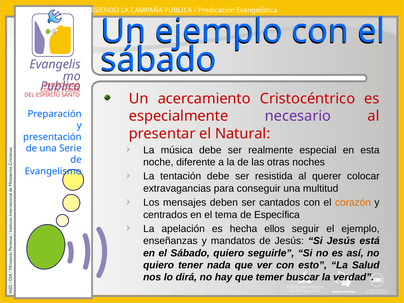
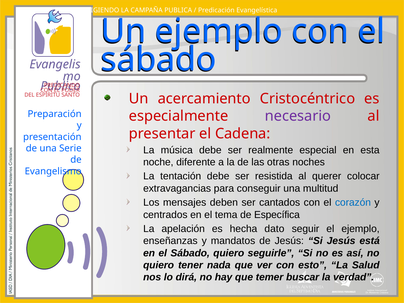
Natural: Natural -> Cadena (243, 134)
corazón colour: orange -> blue (353, 203)
ellos: ellos -> dato (274, 229)
